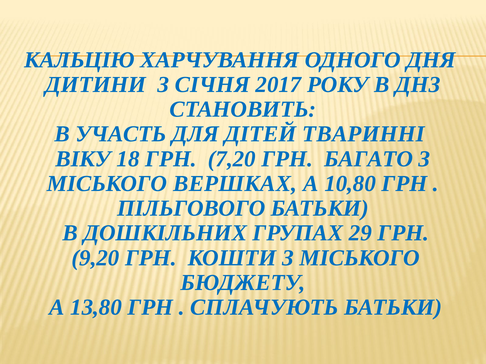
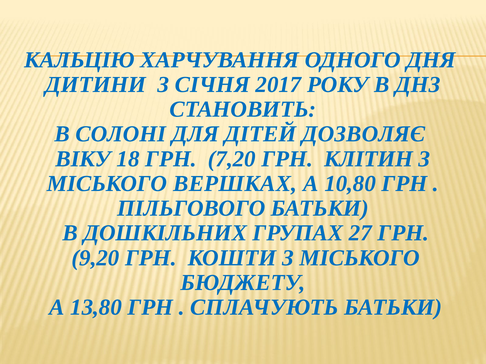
УЧАСТЬ: УЧАСТЬ -> СОЛОНІ (121, 134)
ТВАРИННІ: ТВАРИННІ -> ДОЗВОЛЯЄ (364, 134)
БАГАТО: БАГАТО -> КЛІТИН (369, 159)
29: 29 -> 27 (360, 233)
